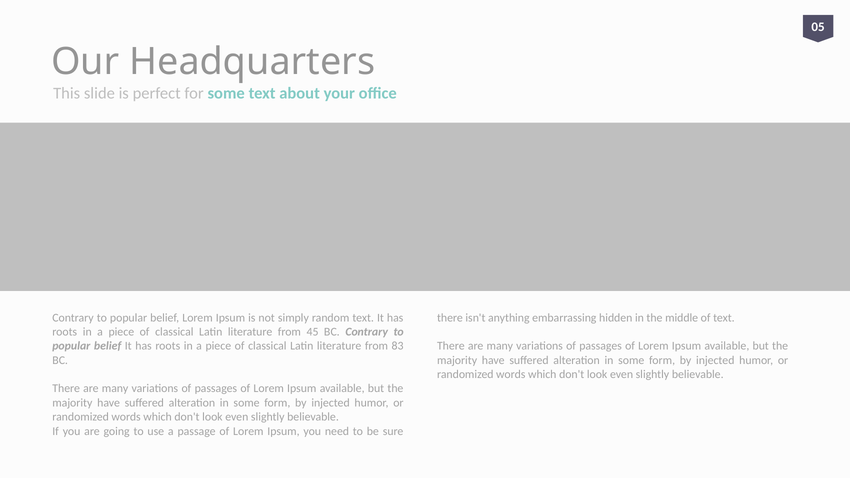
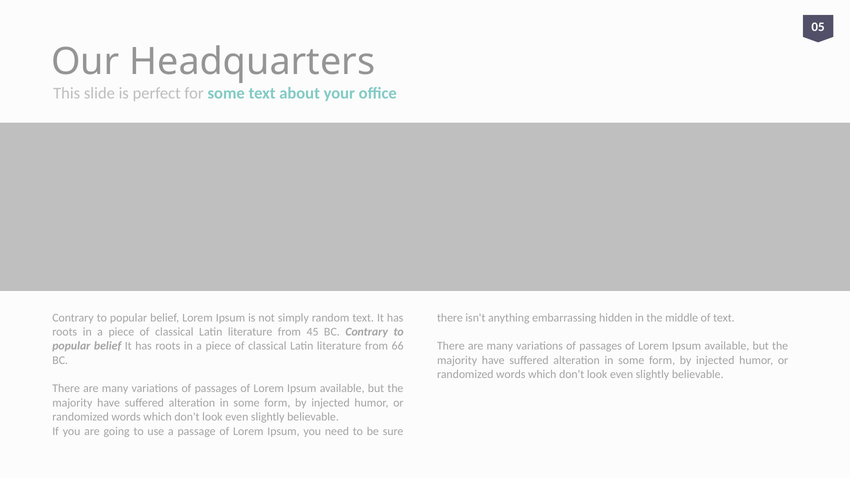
83: 83 -> 66 (398, 346)
